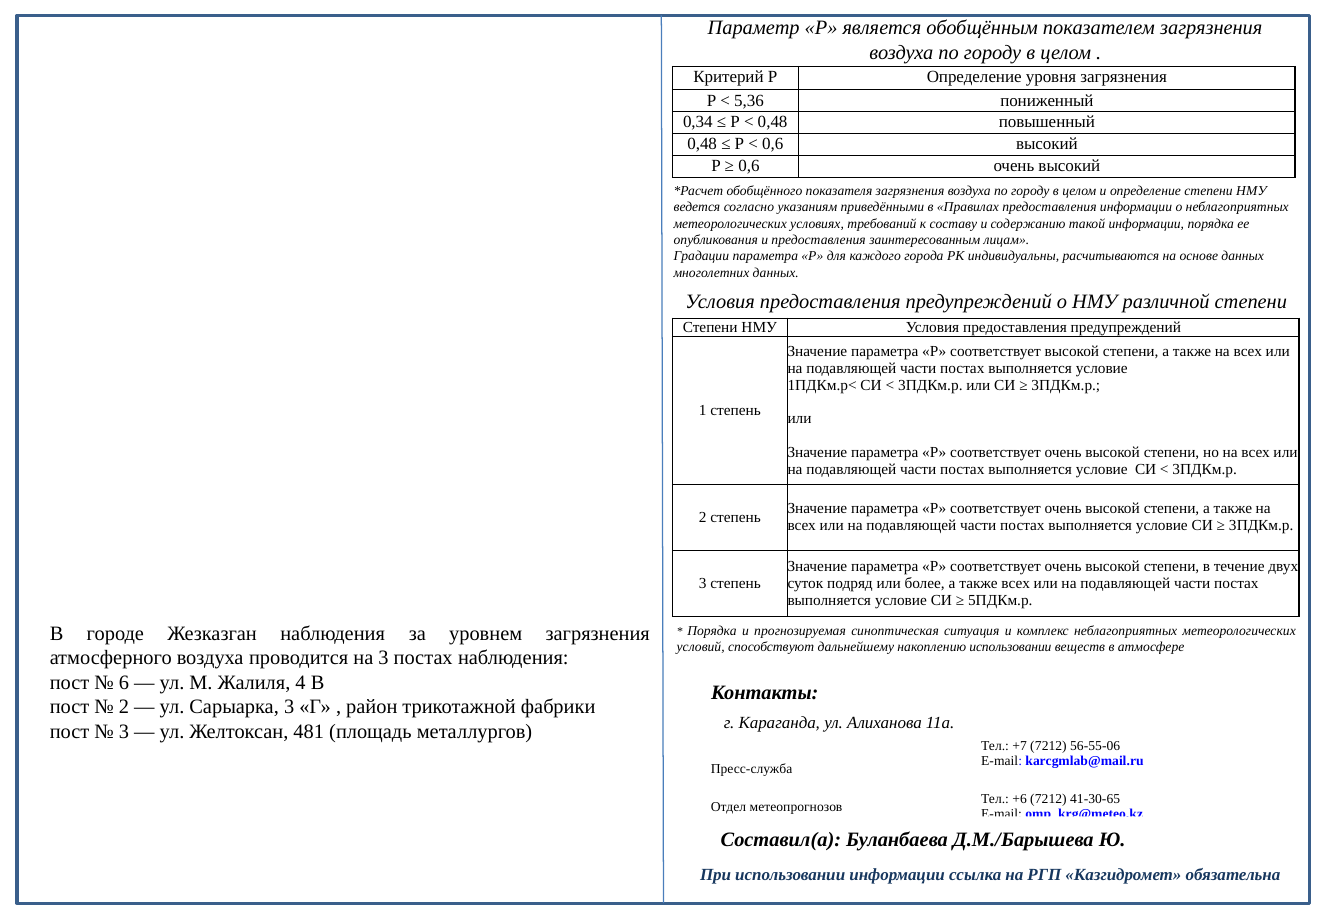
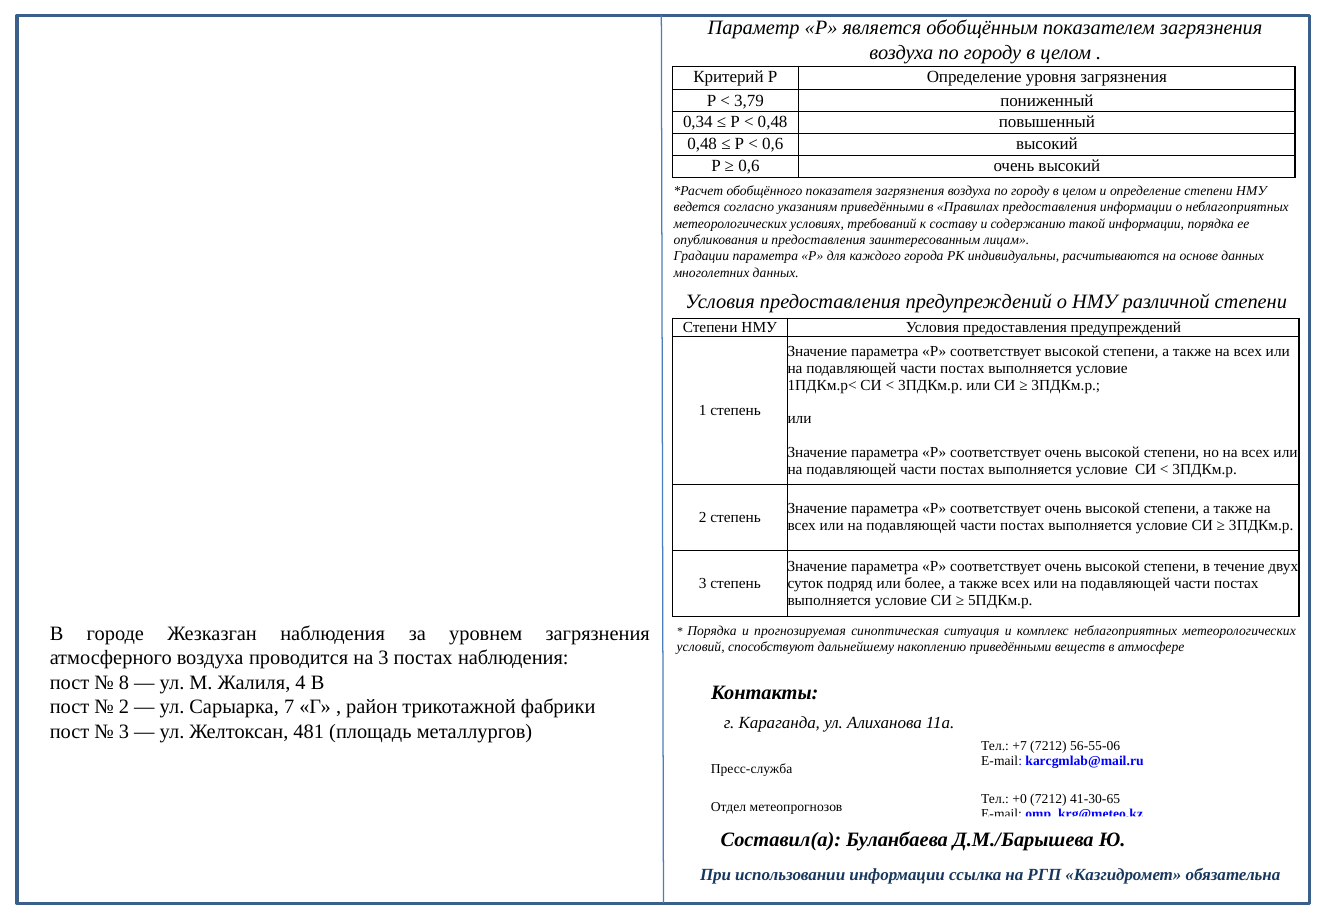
5,36: 5,36 -> 3,79 (749, 100)
накоплению использовании: использовании -> приведёнными (1010, 647)
6: 6 -> 8 (124, 682)
Сарыарка 3: 3 -> 7 (289, 707)
+6: +6 -> +0 (1020, 799)
